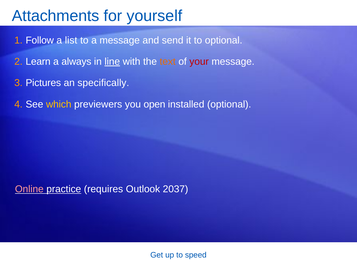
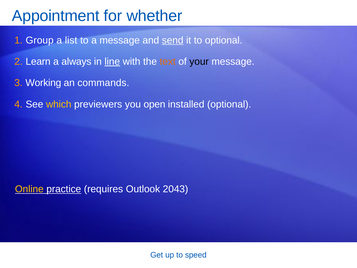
Attachments: Attachments -> Appointment (56, 16)
yourself: yourself -> whether (154, 16)
Follow: Follow -> Group (40, 40)
send underline: none -> present (173, 40)
your colour: red -> black (199, 62)
Pictures: Pictures -> Working (43, 83)
specifically: specifically -> commands (103, 83)
Online colour: pink -> yellow (29, 189)
2037: 2037 -> 2043 (176, 189)
